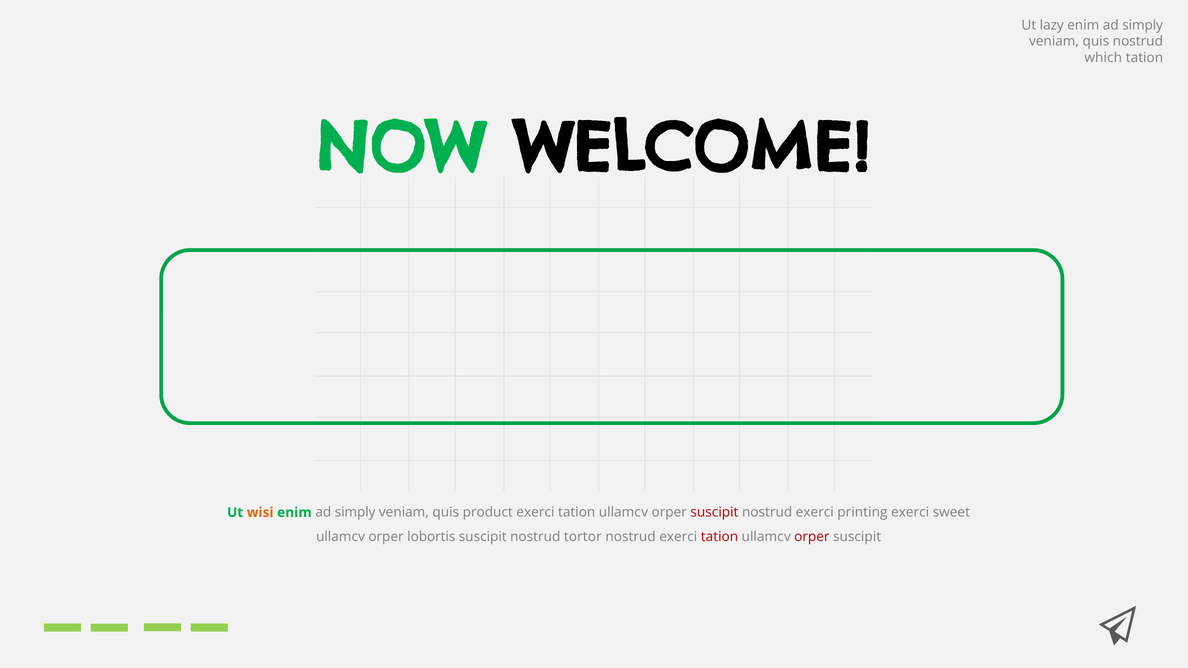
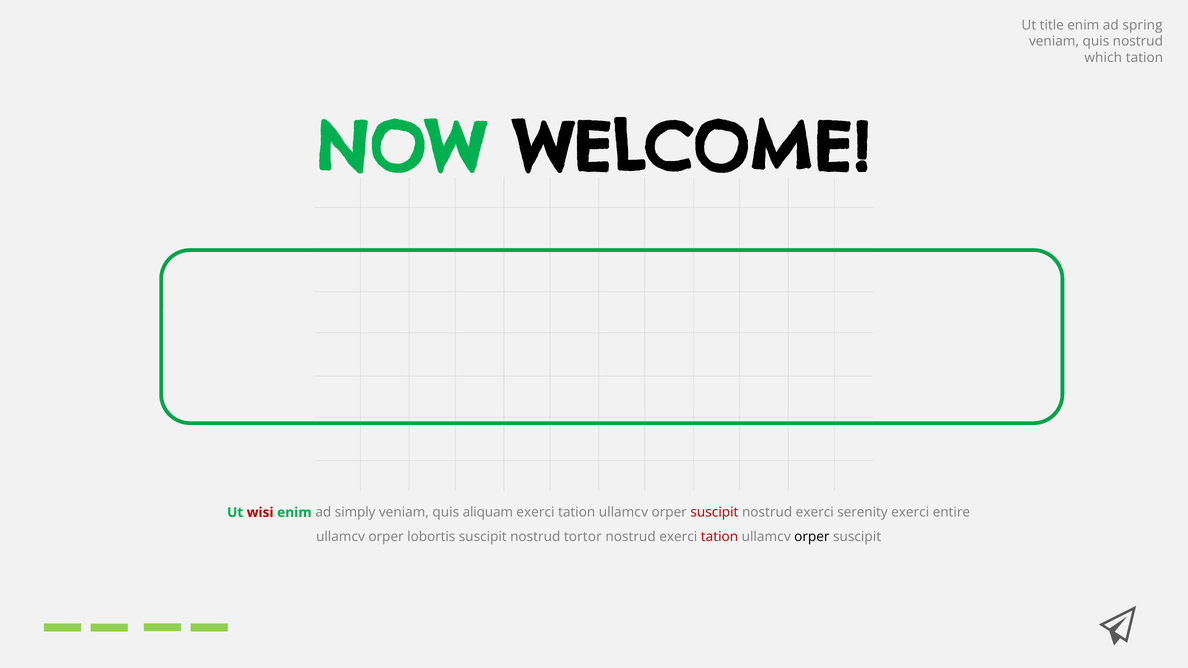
lazy: lazy -> title (1052, 25)
simply: simply -> spring (1142, 25)
wisi colour: orange -> red (260, 513)
product: product -> aliquam (488, 513)
printing: printing -> serenity (862, 513)
sweet: sweet -> entire (951, 513)
orper colour: red -> black (812, 537)
